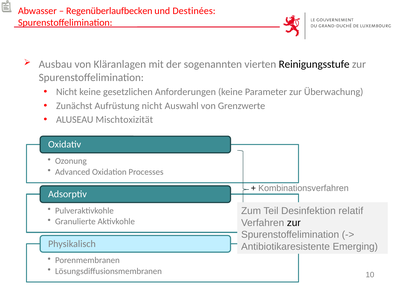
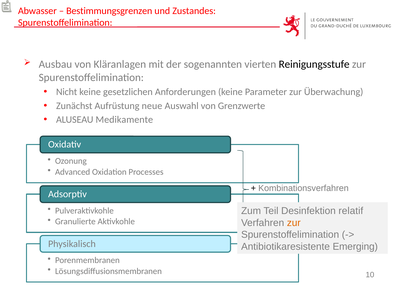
Regenüberlaufbecken: Regenüberlaufbecken -> Bestimmungsgrenzen (109, 11)
Destinées: Destinées -> Zustandes (194, 11)
Aufrüstung nicht: nicht -> neue (152, 106)
Mischtoxizität: Mischtoxizität -> Medikamente (124, 120)
zur colour: black -> orange (294, 223)
